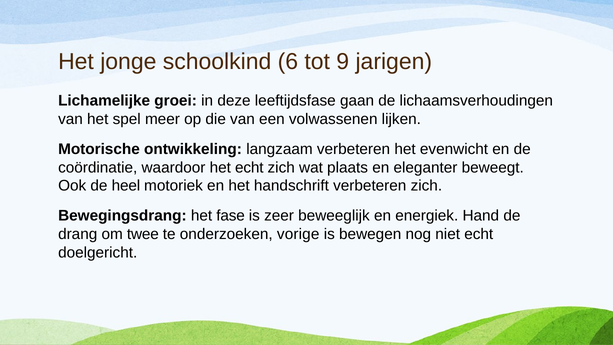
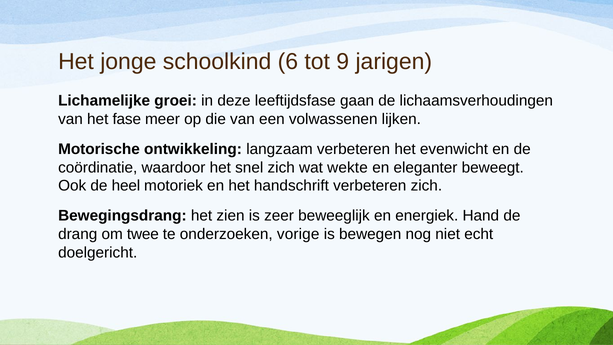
spel: spel -> fase (127, 119)
het echt: echt -> snel (249, 167)
plaats: plaats -> wekte (347, 167)
fase: fase -> zien (231, 216)
